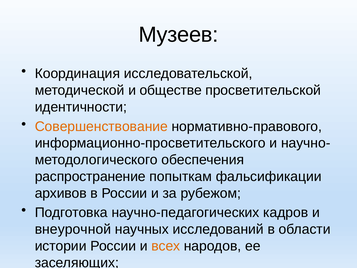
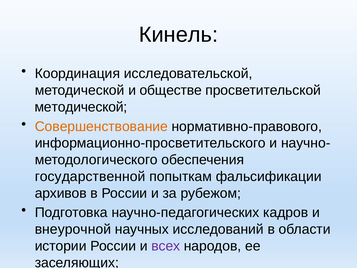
Музеев: Музеев -> Кинель (178, 35)
идентичности: идентичности -> методической (81, 107)
распространение: распространение -> государственной (90, 176)
всех colour: orange -> purple (166, 246)
